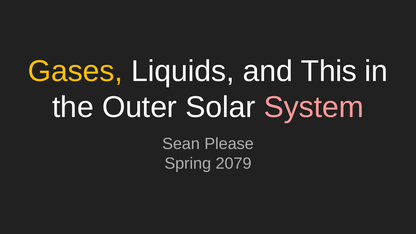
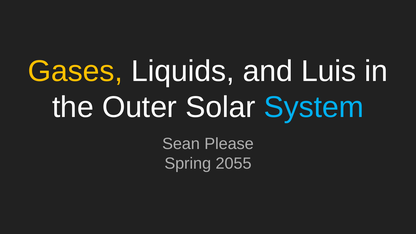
This: This -> Luis (329, 71)
System colour: pink -> light blue (314, 107)
2079: 2079 -> 2055 (234, 163)
